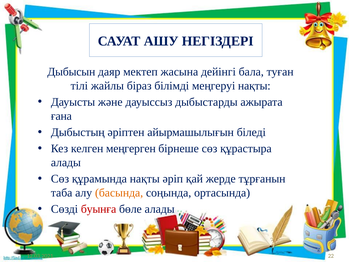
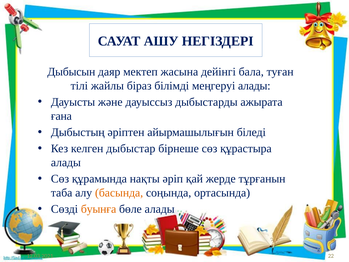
меңгеруі нақты: нақты -> алады (254, 86)
меңгерген: меңгерген -> дыбыстар (131, 148)
буынға colour: red -> orange (99, 209)
